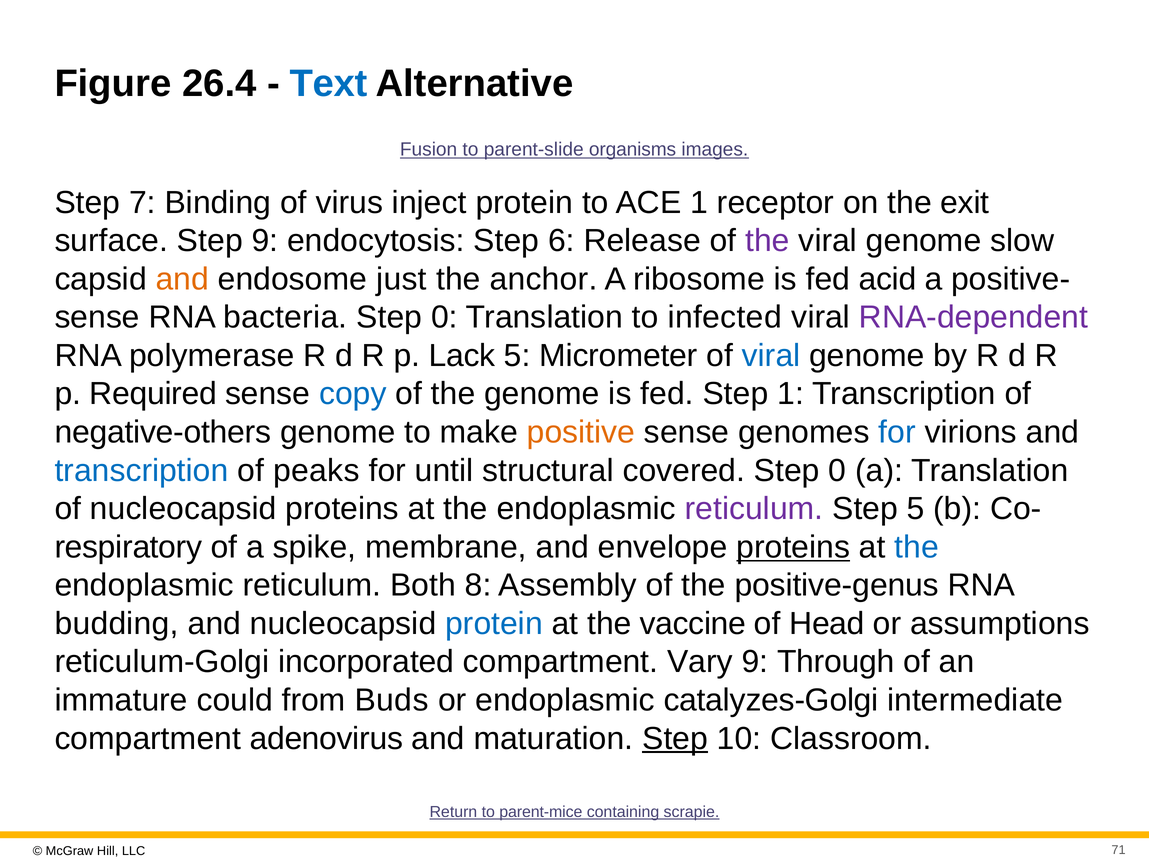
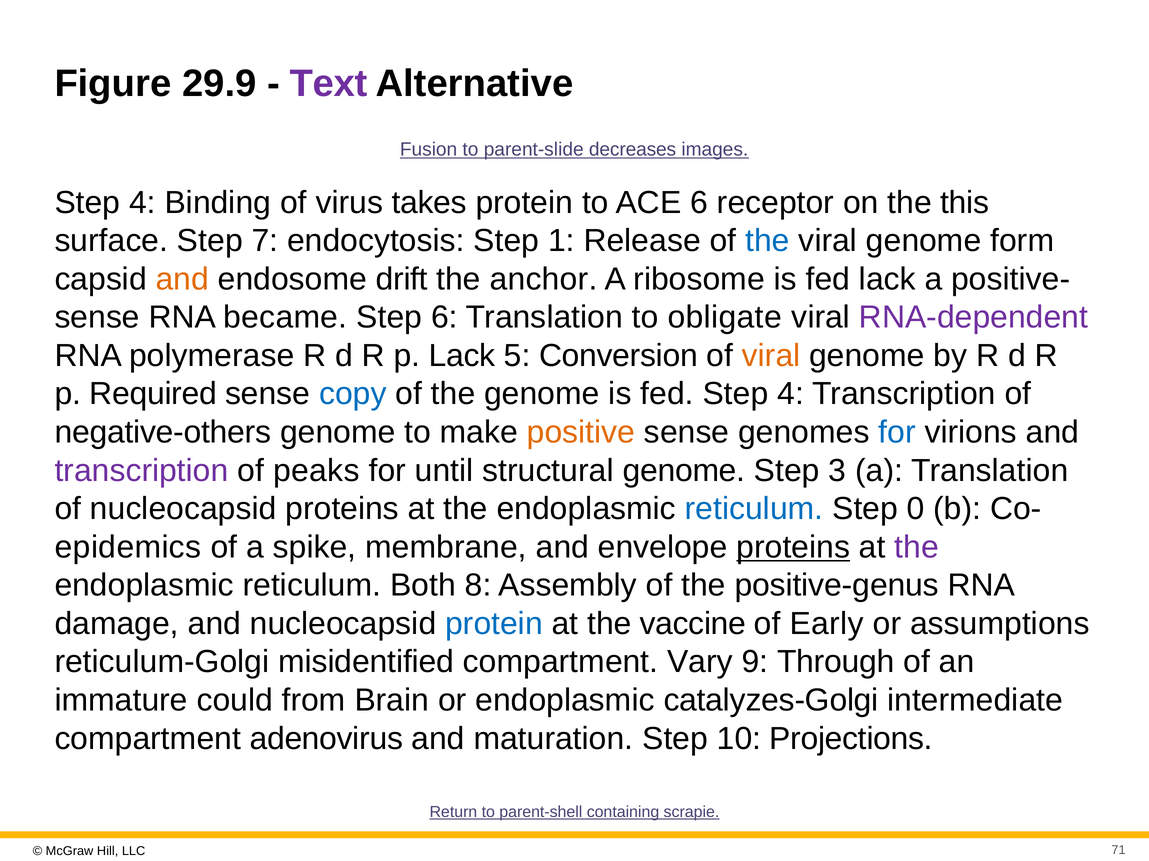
26.4: 26.4 -> 29.9 (219, 84)
Text colour: blue -> purple (329, 84)
organisms: organisms -> decreases (633, 150)
7: 7 -> 4 (142, 203)
inject: inject -> takes (429, 203)
ACE 1: 1 -> 6 (699, 203)
exit: exit -> this (965, 203)
Step 9: 9 -> 7 (265, 241)
6: 6 -> 1 (561, 241)
the colour: purple -> blue (767, 241)
slow: slow -> form (1022, 241)
just: just -> drift (402, 279)
fed acid: acid -> lack (887, 279)
bacteria: bacteria -> became (285, 318)
0: 0 -> 6 (444, 318)
infected: infected -> obligate (725, 318)
Micrometer: Micrometer -> Conversion (618, 356)
viral colour: blue -> orange (771, 356)
fed Step 1: 1 -> 4 (791, 394)
transcription colour: blue -> purple (142, 471)
structural covered: covered -> genome (684, 471)
0: 0 -> 3 (837, 471)
reticulum colour: purple -> blue (754, 509)
Step 5: 5 -> 0 (916, 509)
respiratory: respiratory -> epidemics (128, 548)
the colour: blue -> purple (917, 548)
budding: budding -> damage (117, 624)
Head: Head -> Early (827, 624)
incorporated: incorporated -> misidentified (366, 662)
Buds: Buds -> Brain (392, 701)
Step underline: present -> none (675, 739)
Classroom: Classroom -> Projections (851, 739)
parent-mice: parent-mice -> parent-shell (541, 813)
